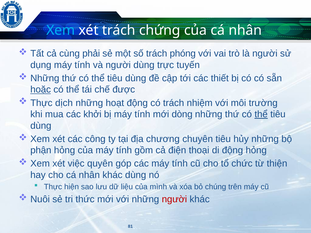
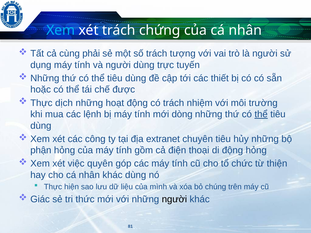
phóng: phóng -> tượng (183, 54)
hoặc underline: present -> none (41, 90)
khởi: khởi -> lệnh (92, 114)
chương: chương -> extranet (163, 139)
Nuôi: Nuôi -> Giác (40, 199)
người colour: red -> black (174, 199)
